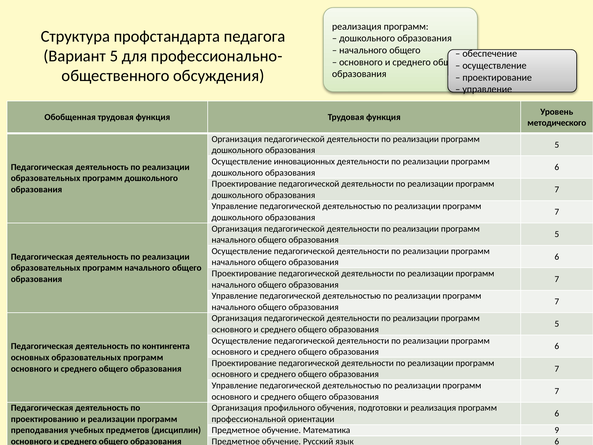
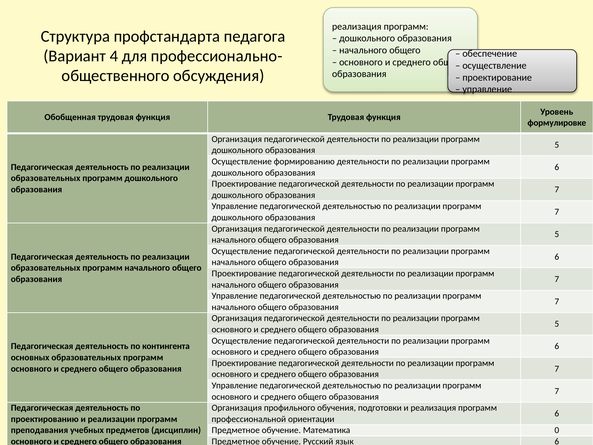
Вариант 5: 5 -> 4 (114, 56)
методического: методического -> формулировке (557, 123)
инновационных: инновационных -> формированию (304, 161)
9: 9 -> 0 (557, 430)
